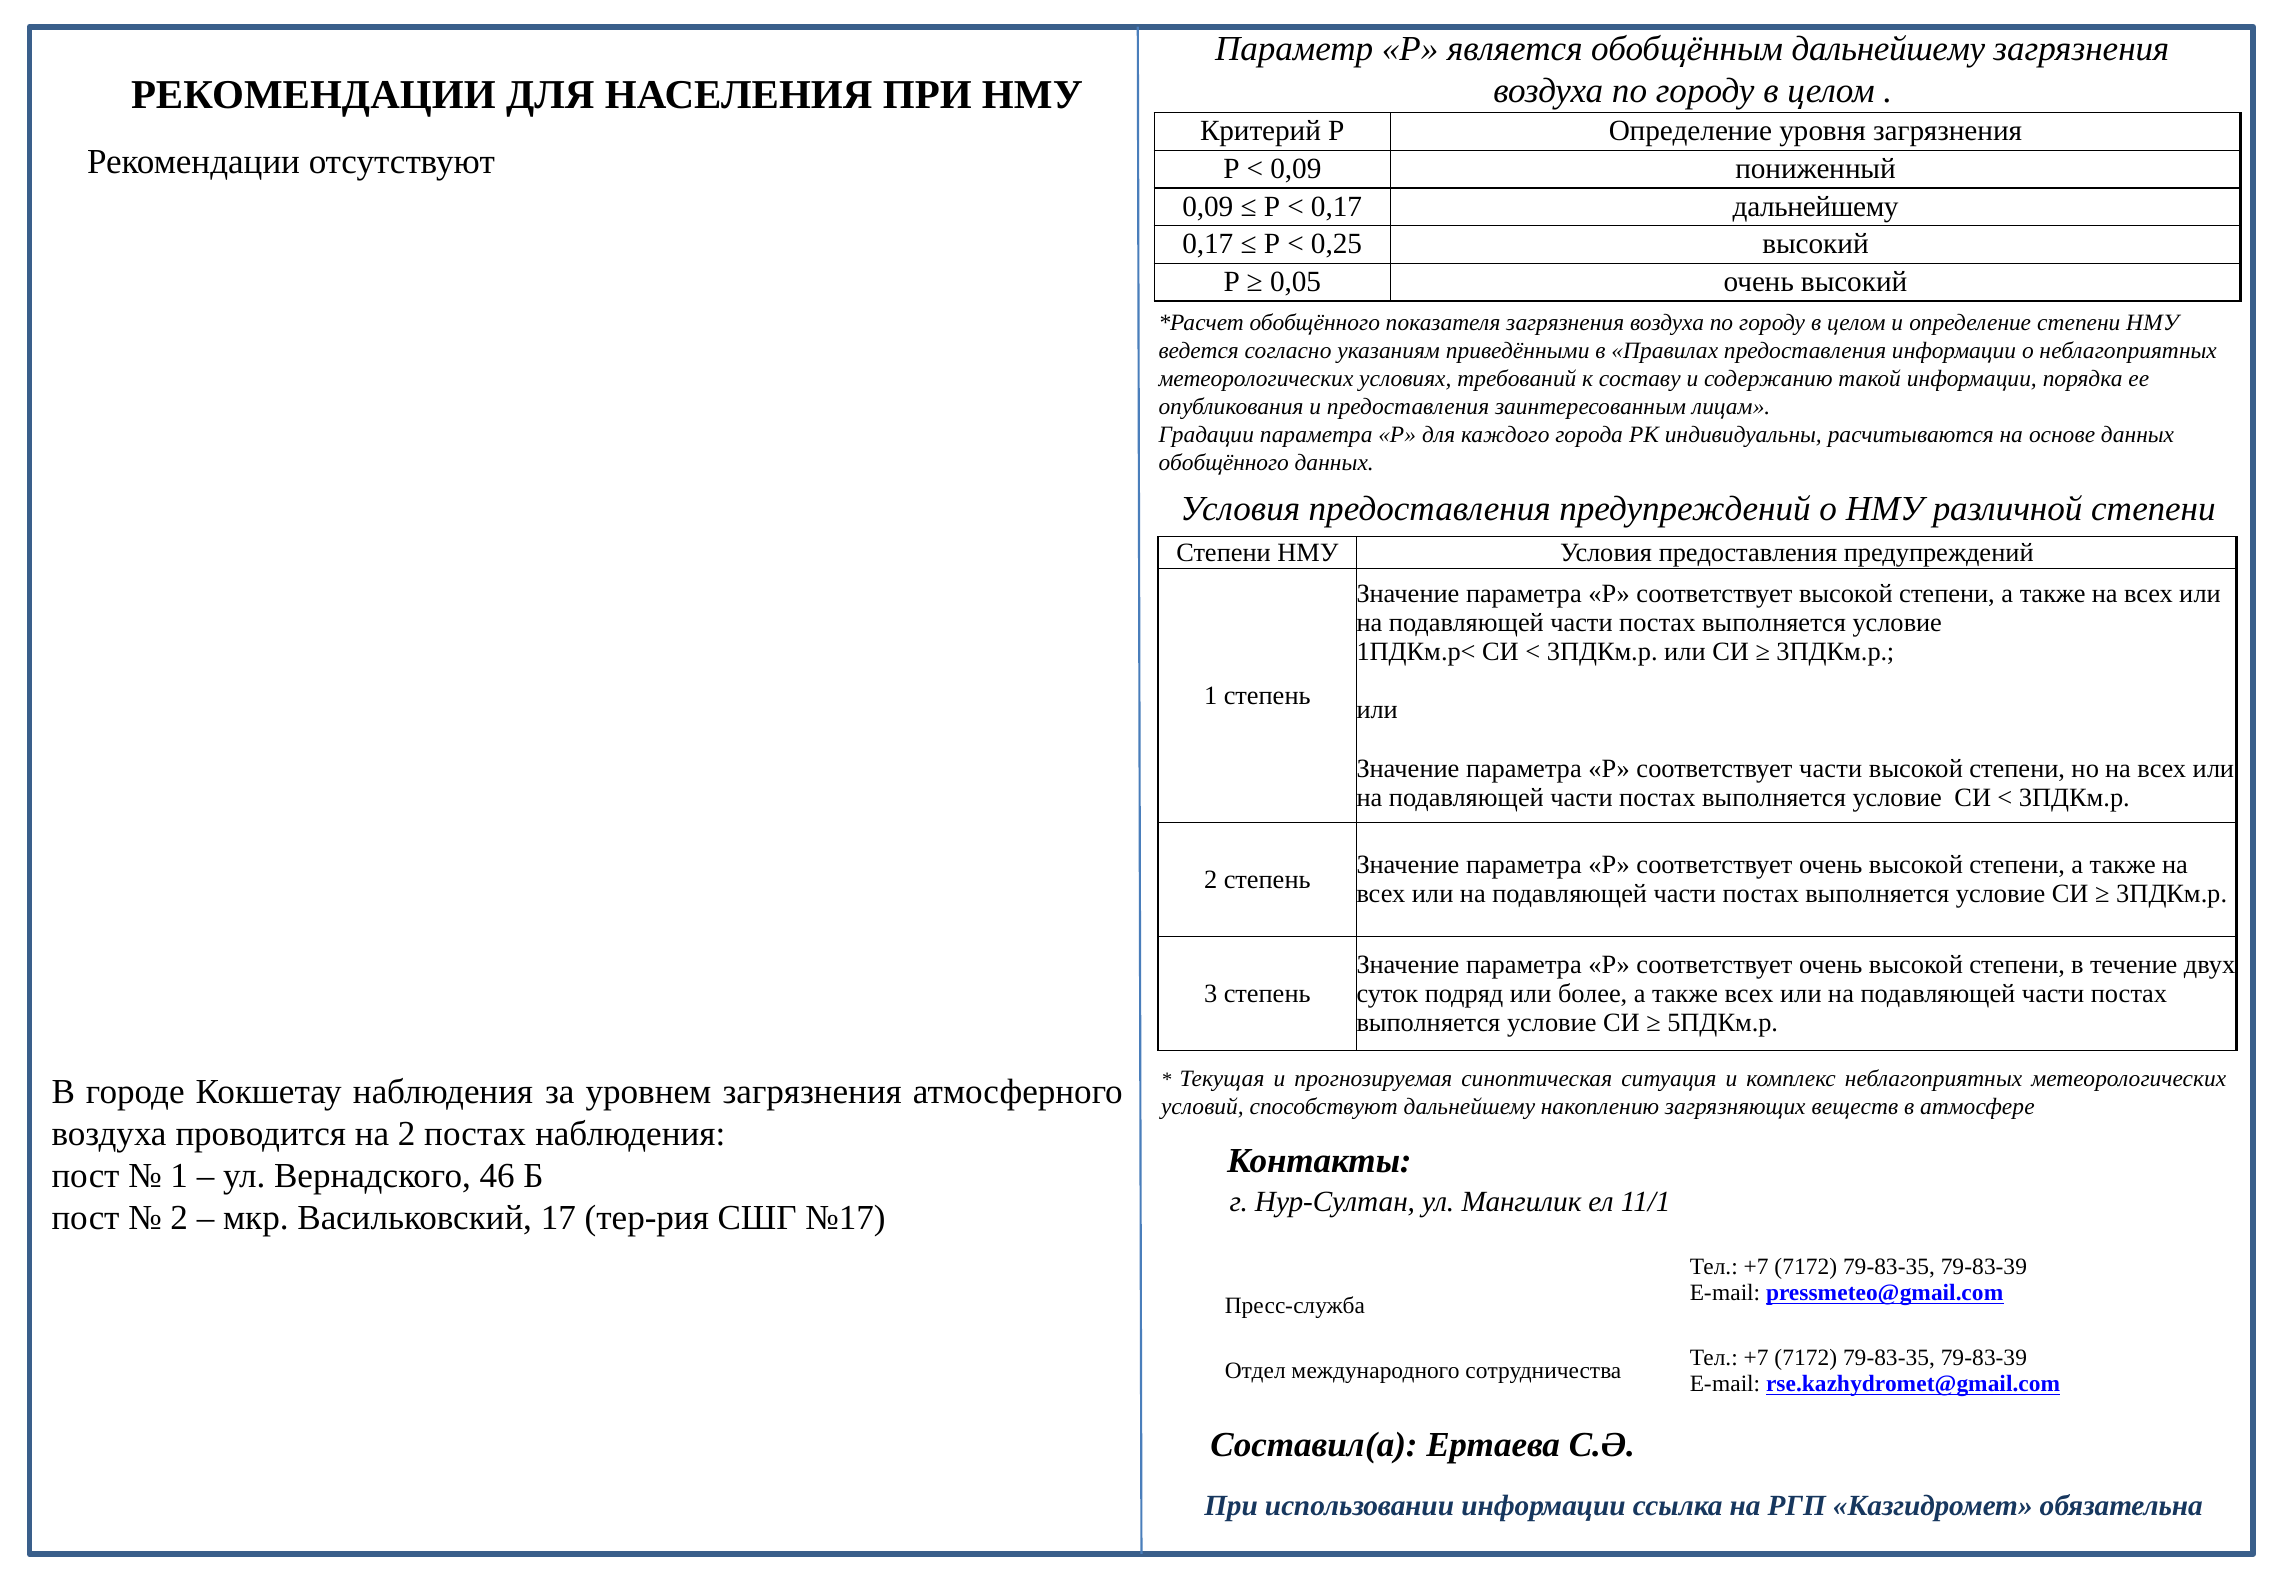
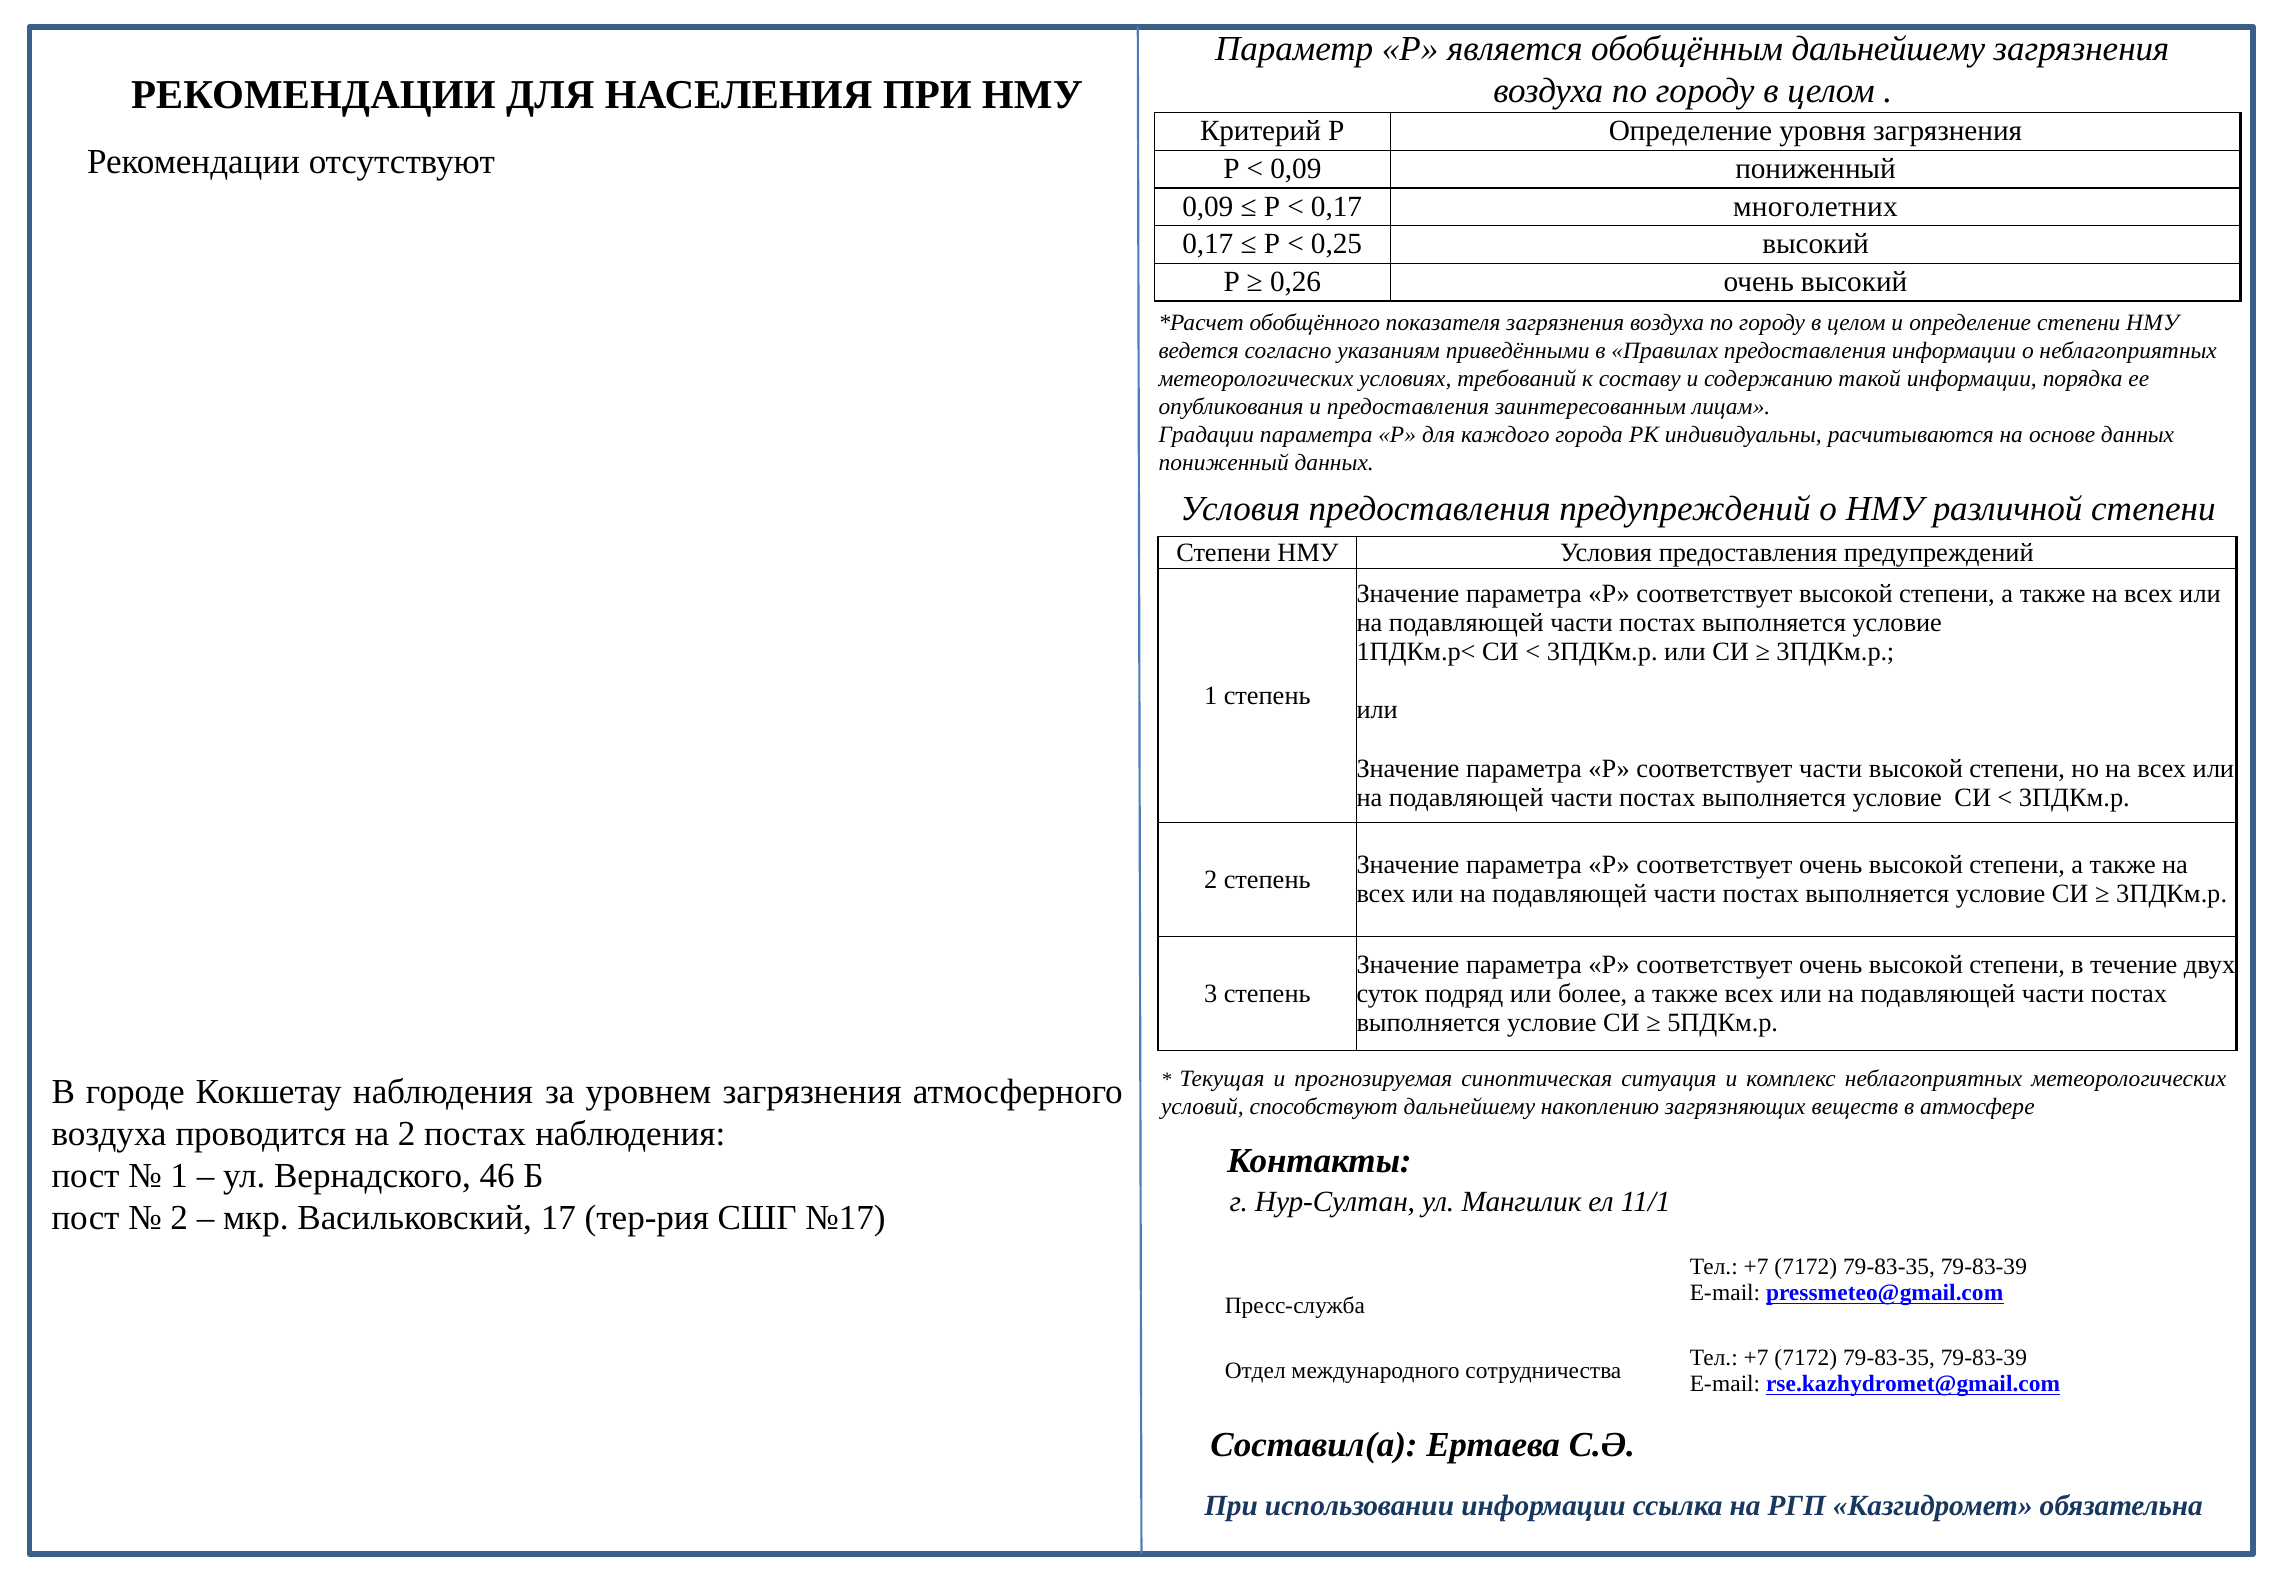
0,17 дальнейшему: дальнейшему -> многолетних (1815, 207)
0,05: 0,05 -> 0,26 (1296, 282)
обобщённого: обобщённого -> пониженный (1224, 463)
